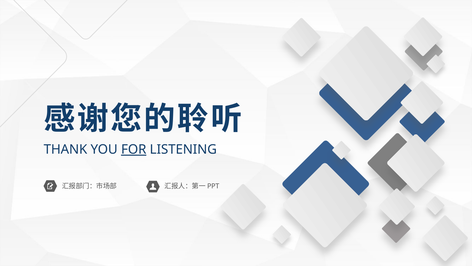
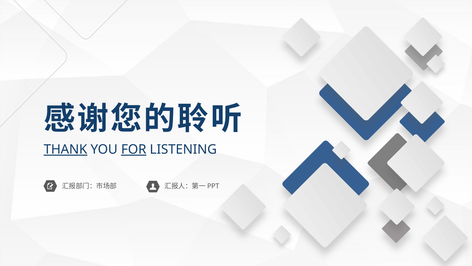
THANK underline: none -> present (65, 149)
